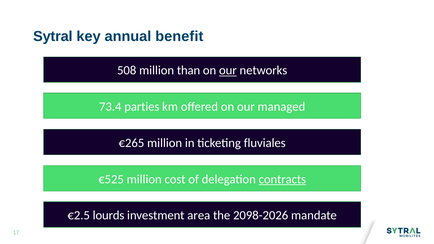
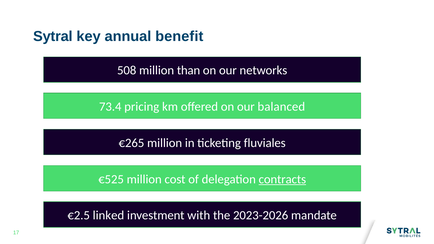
our underline: present -> none (228, 70)
parties: parties -> pricing (142, 107)
managed: managed -> balanced (281, 107)
lourds: lourds -> linked (108, 216)
area: area -> with (199, 216)
2098-2026: 2098-2026 -> 2023-2026 (261, 216)
